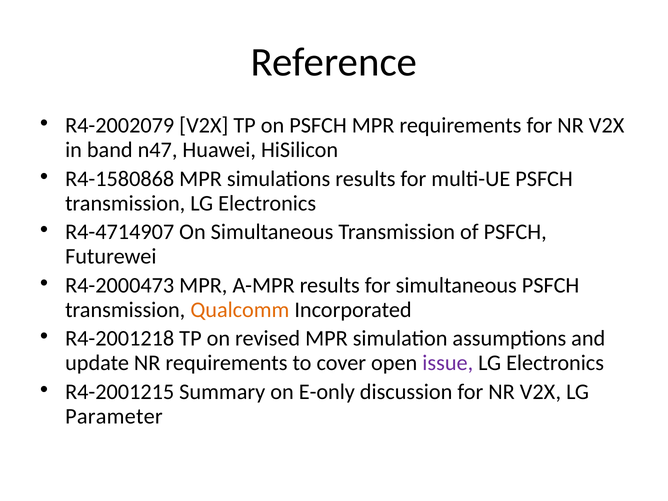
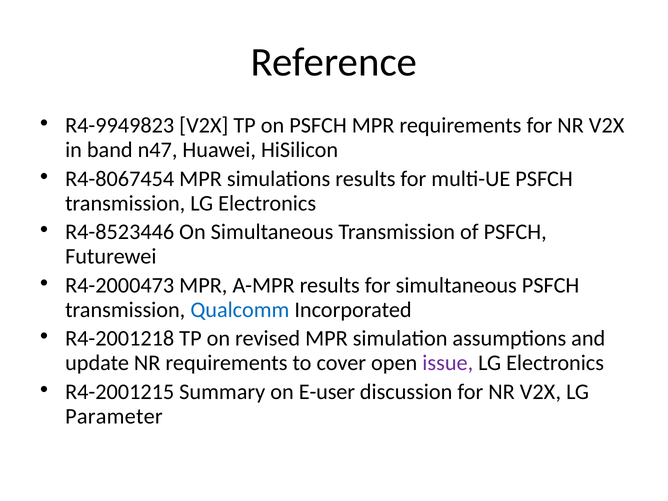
R4-2002079: R4-2002079 -> R4-9949823 (120, 126)
R4-1580868: R4-1580868 -> R4-8067454 (120, 179)
R4-4714907: R4-4714907 -> R4-8523446 (120, 232)
Qualcomm colour: orange -> blue (240, 310)
E-only: E-only -> E-user (327, 392)
